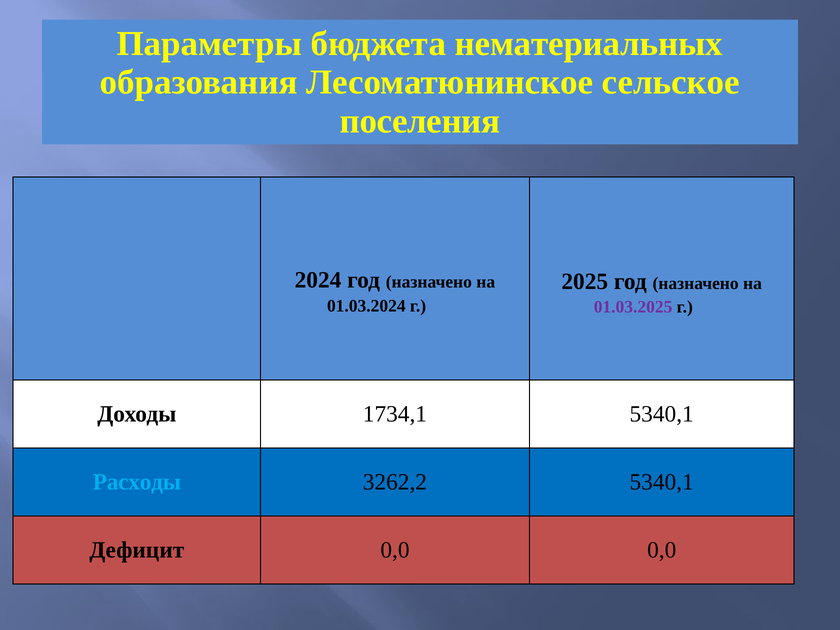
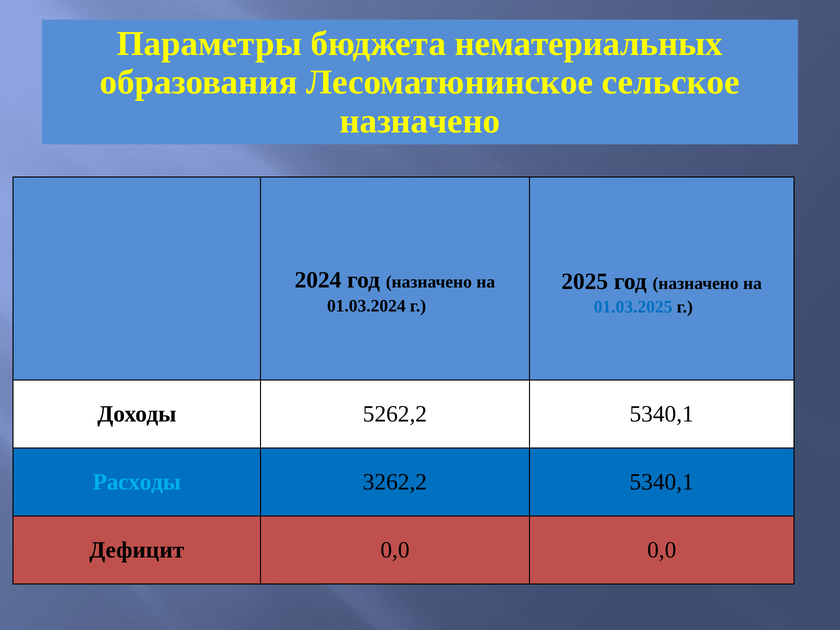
поселения: поселения -> назначено (420, 121)
01.03.2025 colour: purple -> blue (633, 307)
1734,1: 1734,1 -> 5262,2 (395, 414)
